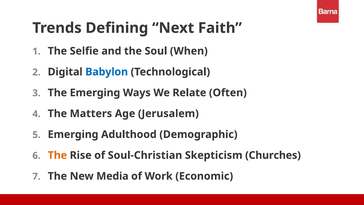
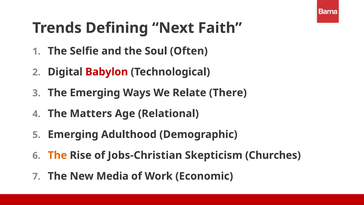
When: When -> Often (189, 51)
Babylon colour: blue -> red (107, 72)
Often: Often -> There (228, 93)
Jerusalem: Jerusalem -> Relational (168, 113)
Soul-Christian: Soul-Christian -> Jobs-Christian (145, 155)
